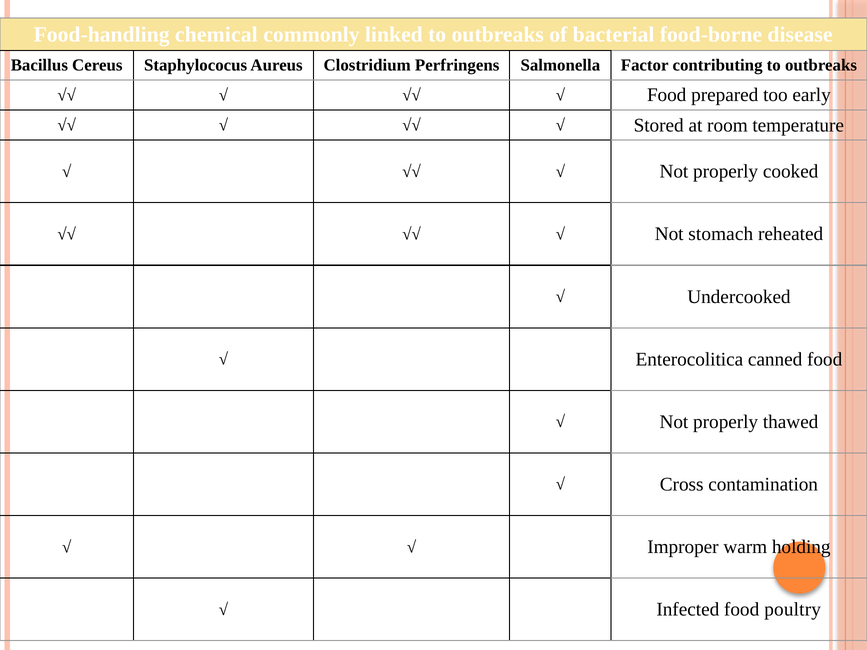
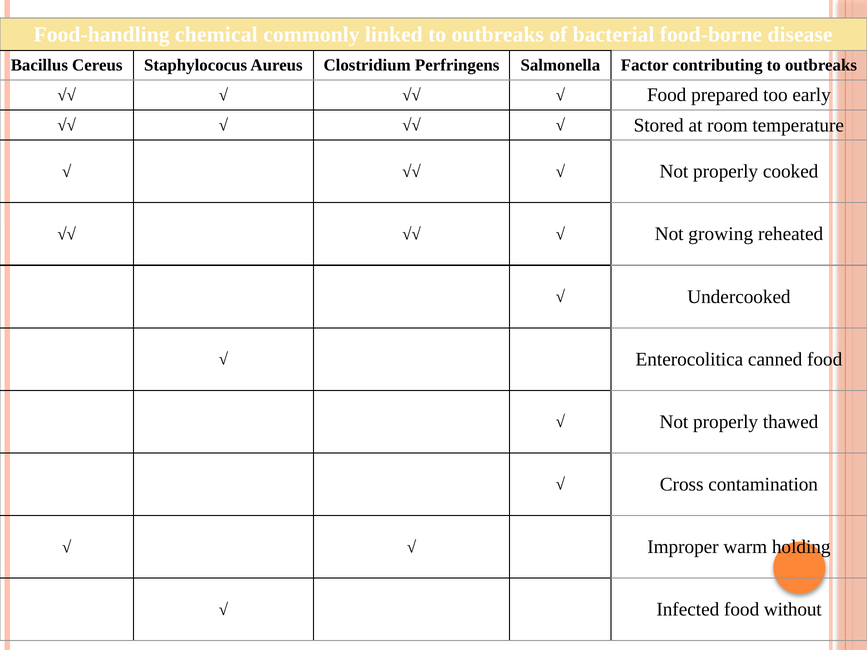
stomach: stomach -> growing (721, 234)
poultry: poultry -> without (793, 610)
